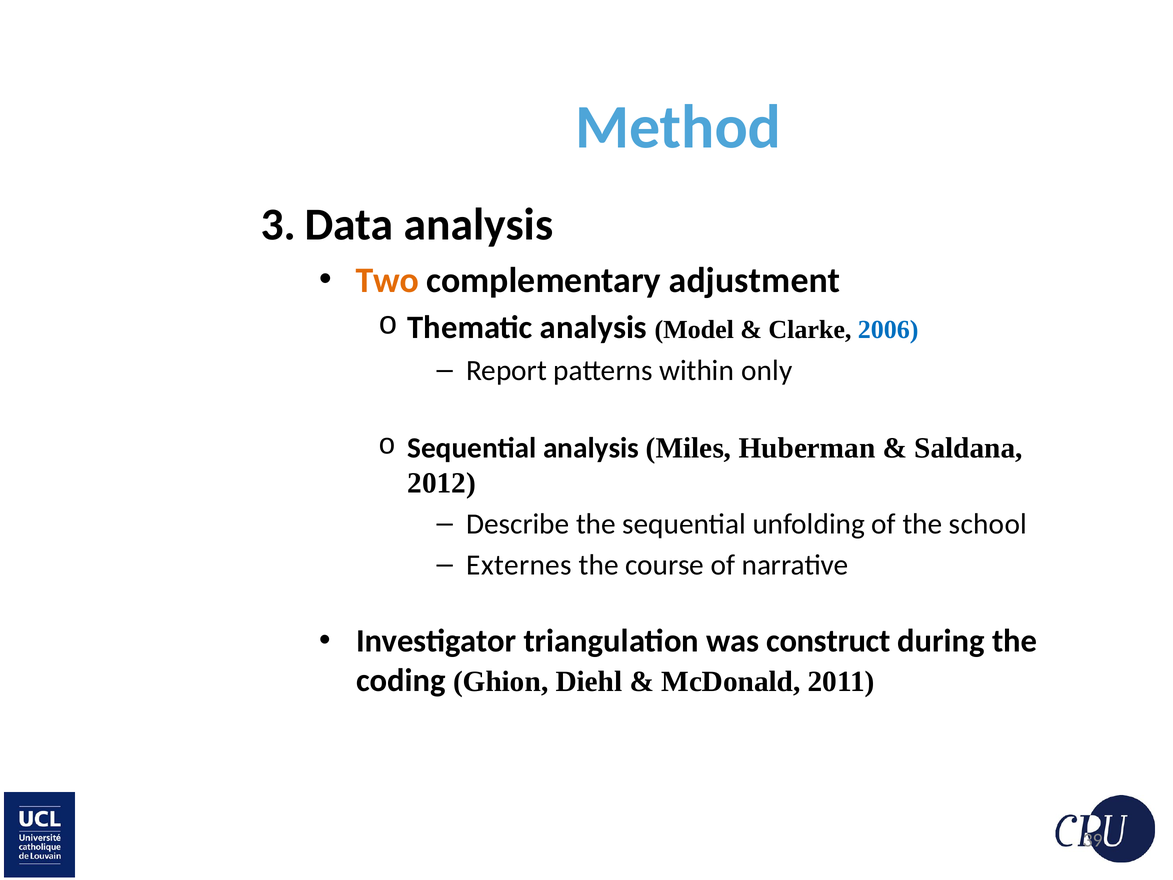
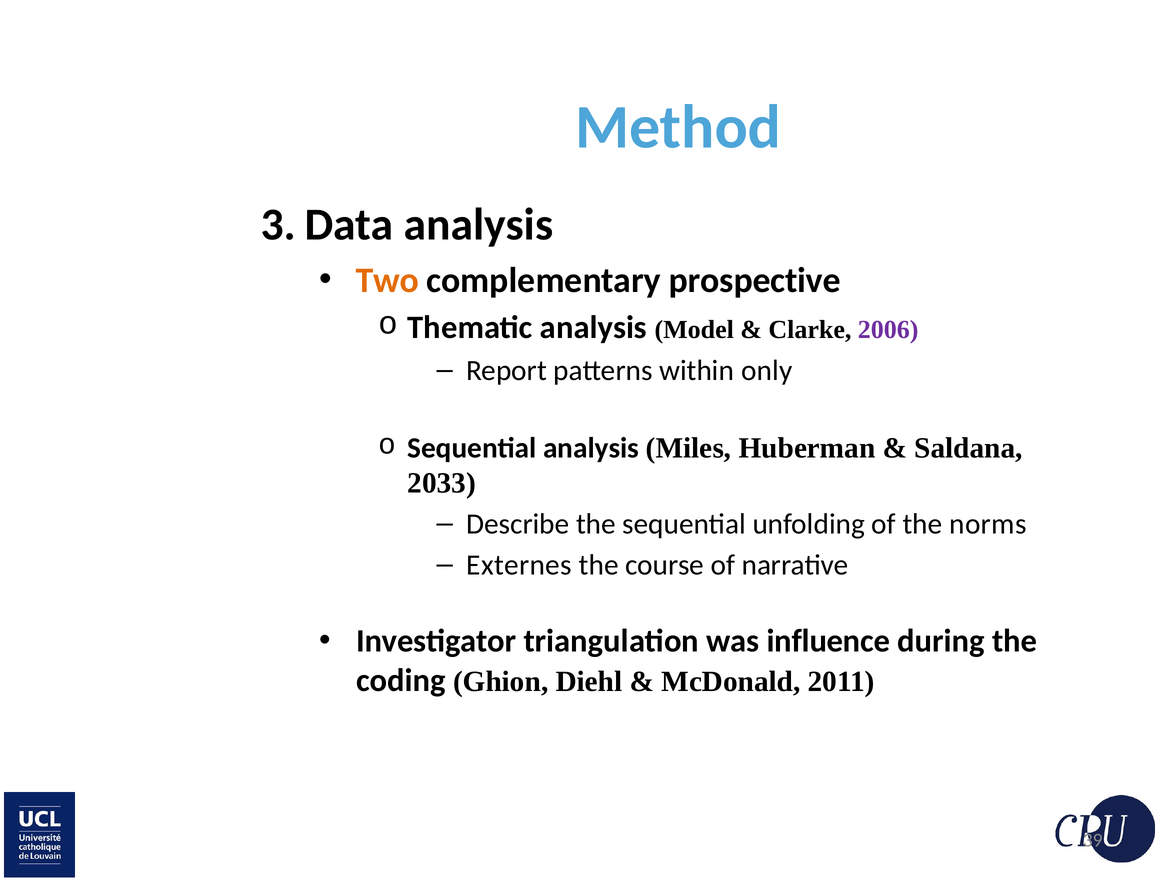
adjustment: adjustment -> prospective (755, 280)
2006 colour: blue -> purple (888, 330)
2012: 2012 -> 2033 (442, 483)
school: school -> norms (988, 524)
construct: construct -> influence (828, 641)
